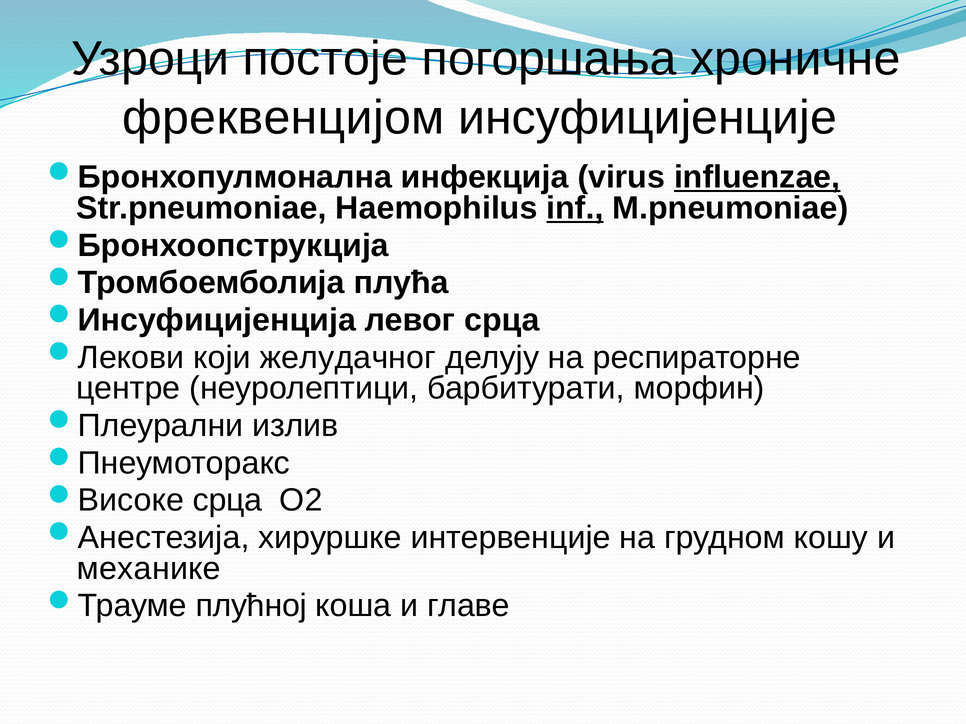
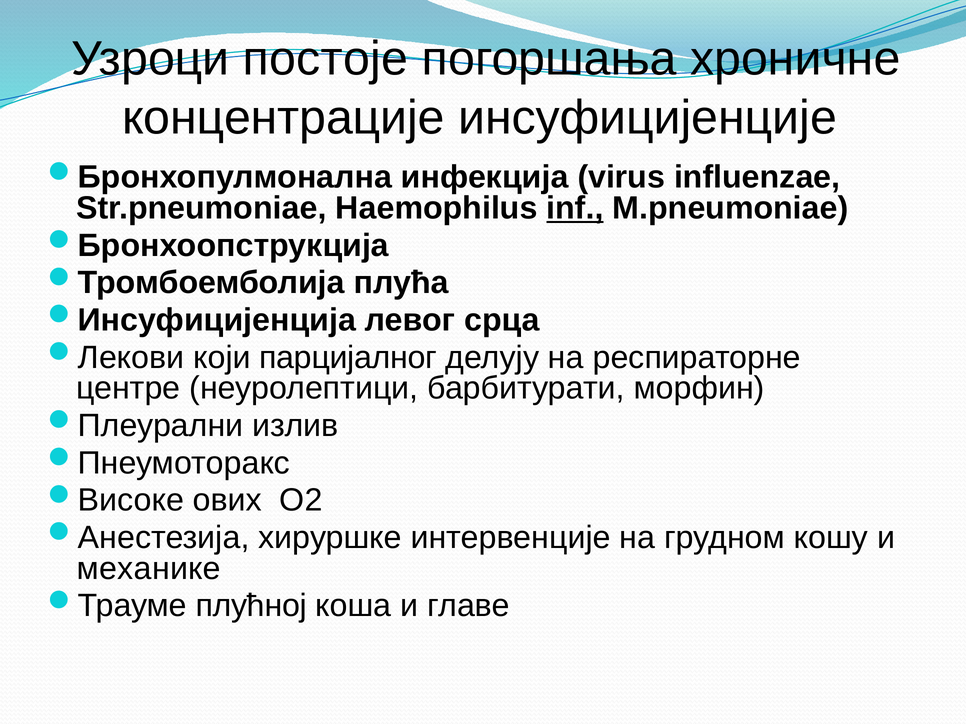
фреквенцијом: фреквенцијом -> концентрације (284, 118)
influenzae underline: present -> none (757, 177)
желудачног: желудачног -> парцијалног (348, 358)
срца: срца -> ових (227, 501)
